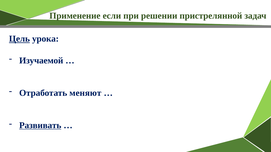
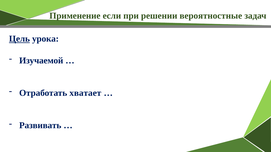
пристрелянной: пристрелянной -> вероятностные (211, 16)
меняют: меняют -> хватает (85, 93)
Развивать underline: present -> none (40, 126)
